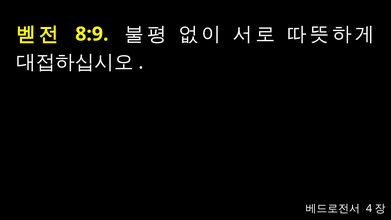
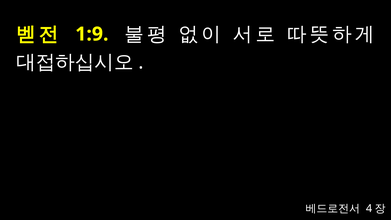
8:9: 8:9 -> 1:9 (92, 34)
